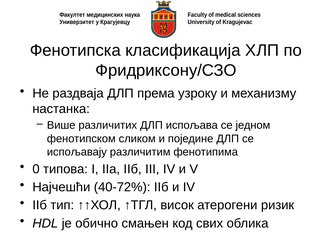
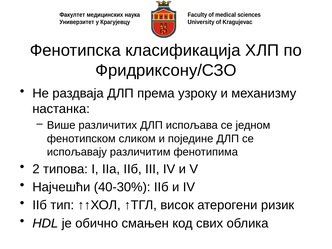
0: 0 -> 2 (36, 169)
40-72%: 40-72% -> 40-30% (122, 187)
